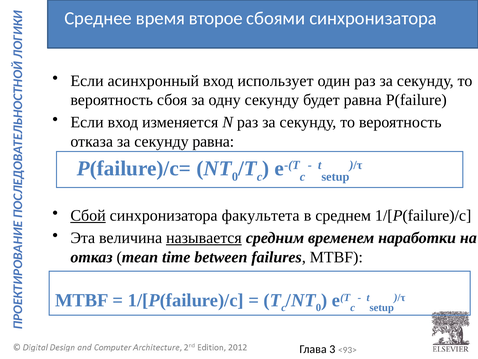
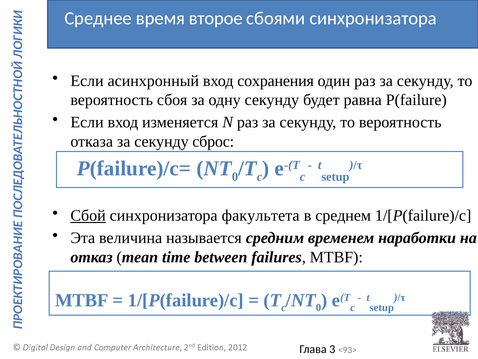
использует: использует -> сохранения (276, 81)
секунду равна: равна -> сброс (213, 141)
называется underline: present -> none (204, 238)
